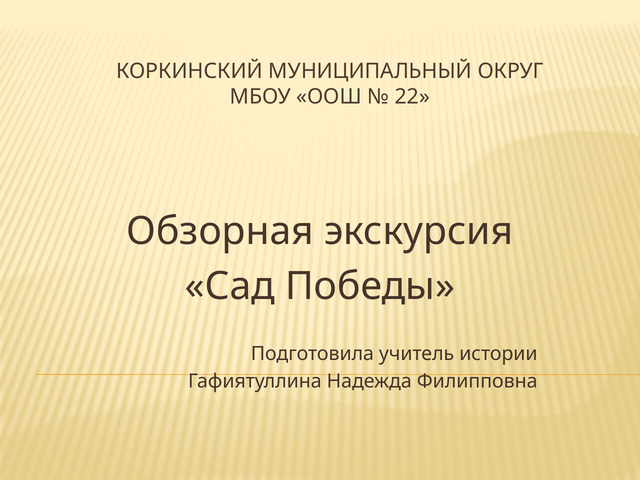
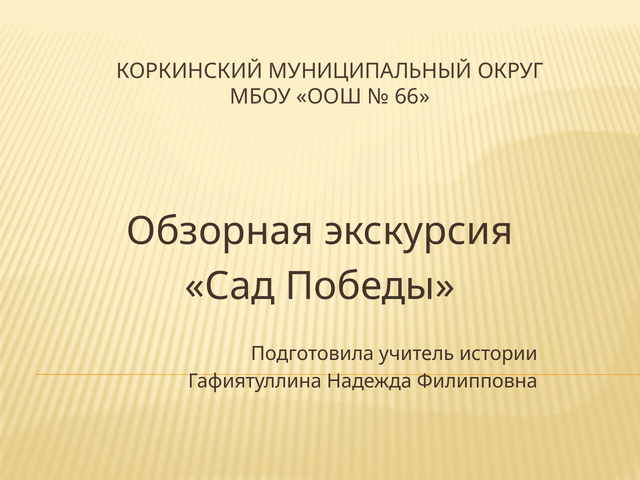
22: 22 -> 66 (412, 97)
